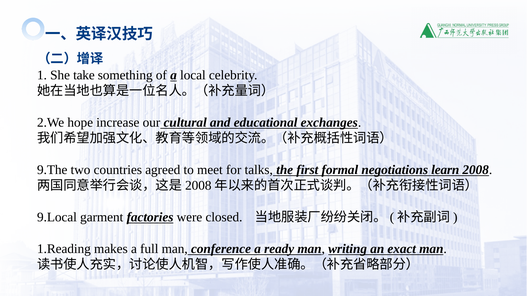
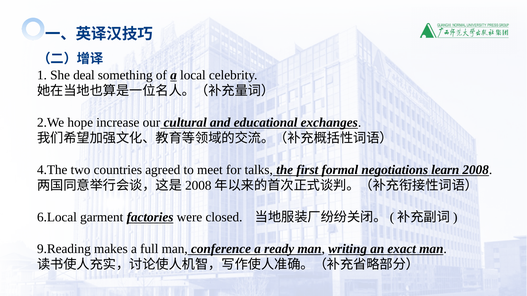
take: take -> deal (84, 75)
9.The: 9.The -> 4.The (52, 170)
9.Local: 9.Local -> 6.Local (57, 218)
1.Reading: 1.Reading -> 9.Reading (64, 249)
